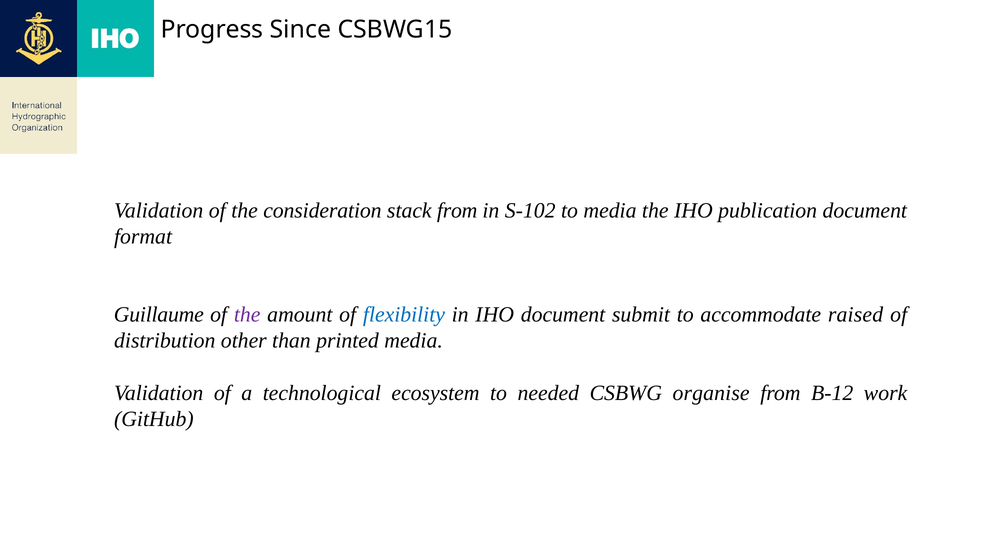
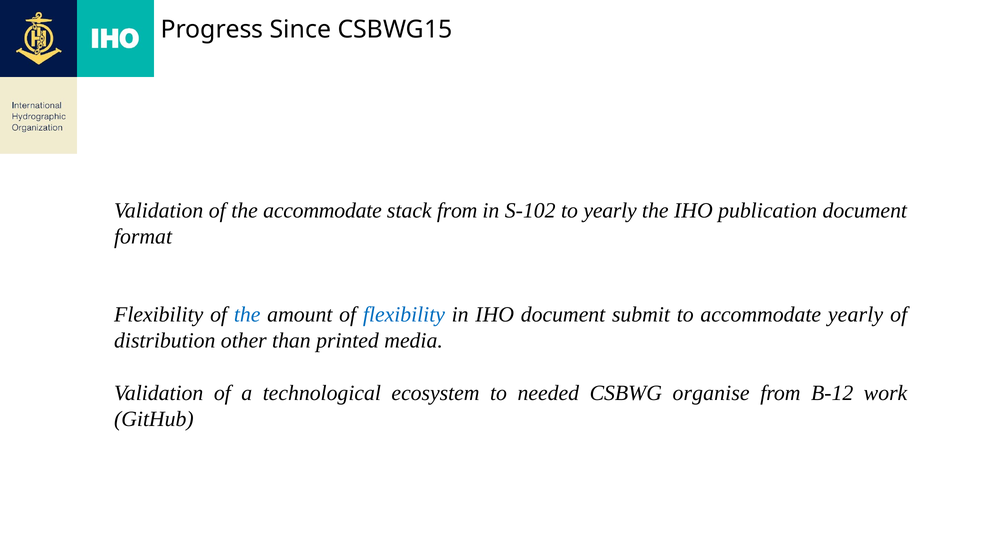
the consideration: consideration -> accommodate (322, 210)
to media: media -> yearly (610, 210)
Guillaume: Guillaume -> Flexibility (159, 315)
the colour: purple -> blue (247, 315)
accommodate raised: raised -> yearly (856, 315)
